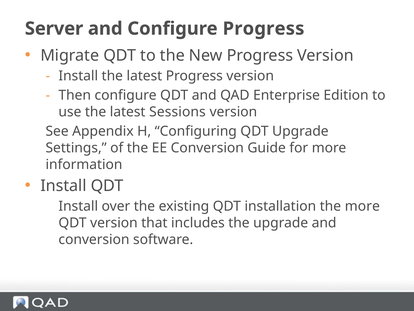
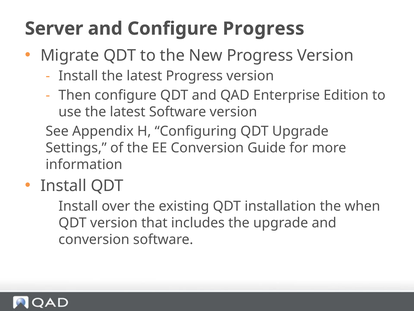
latest Sessions: Sessions -> Software (178, 112)
the more: more -> when (362, 206)
